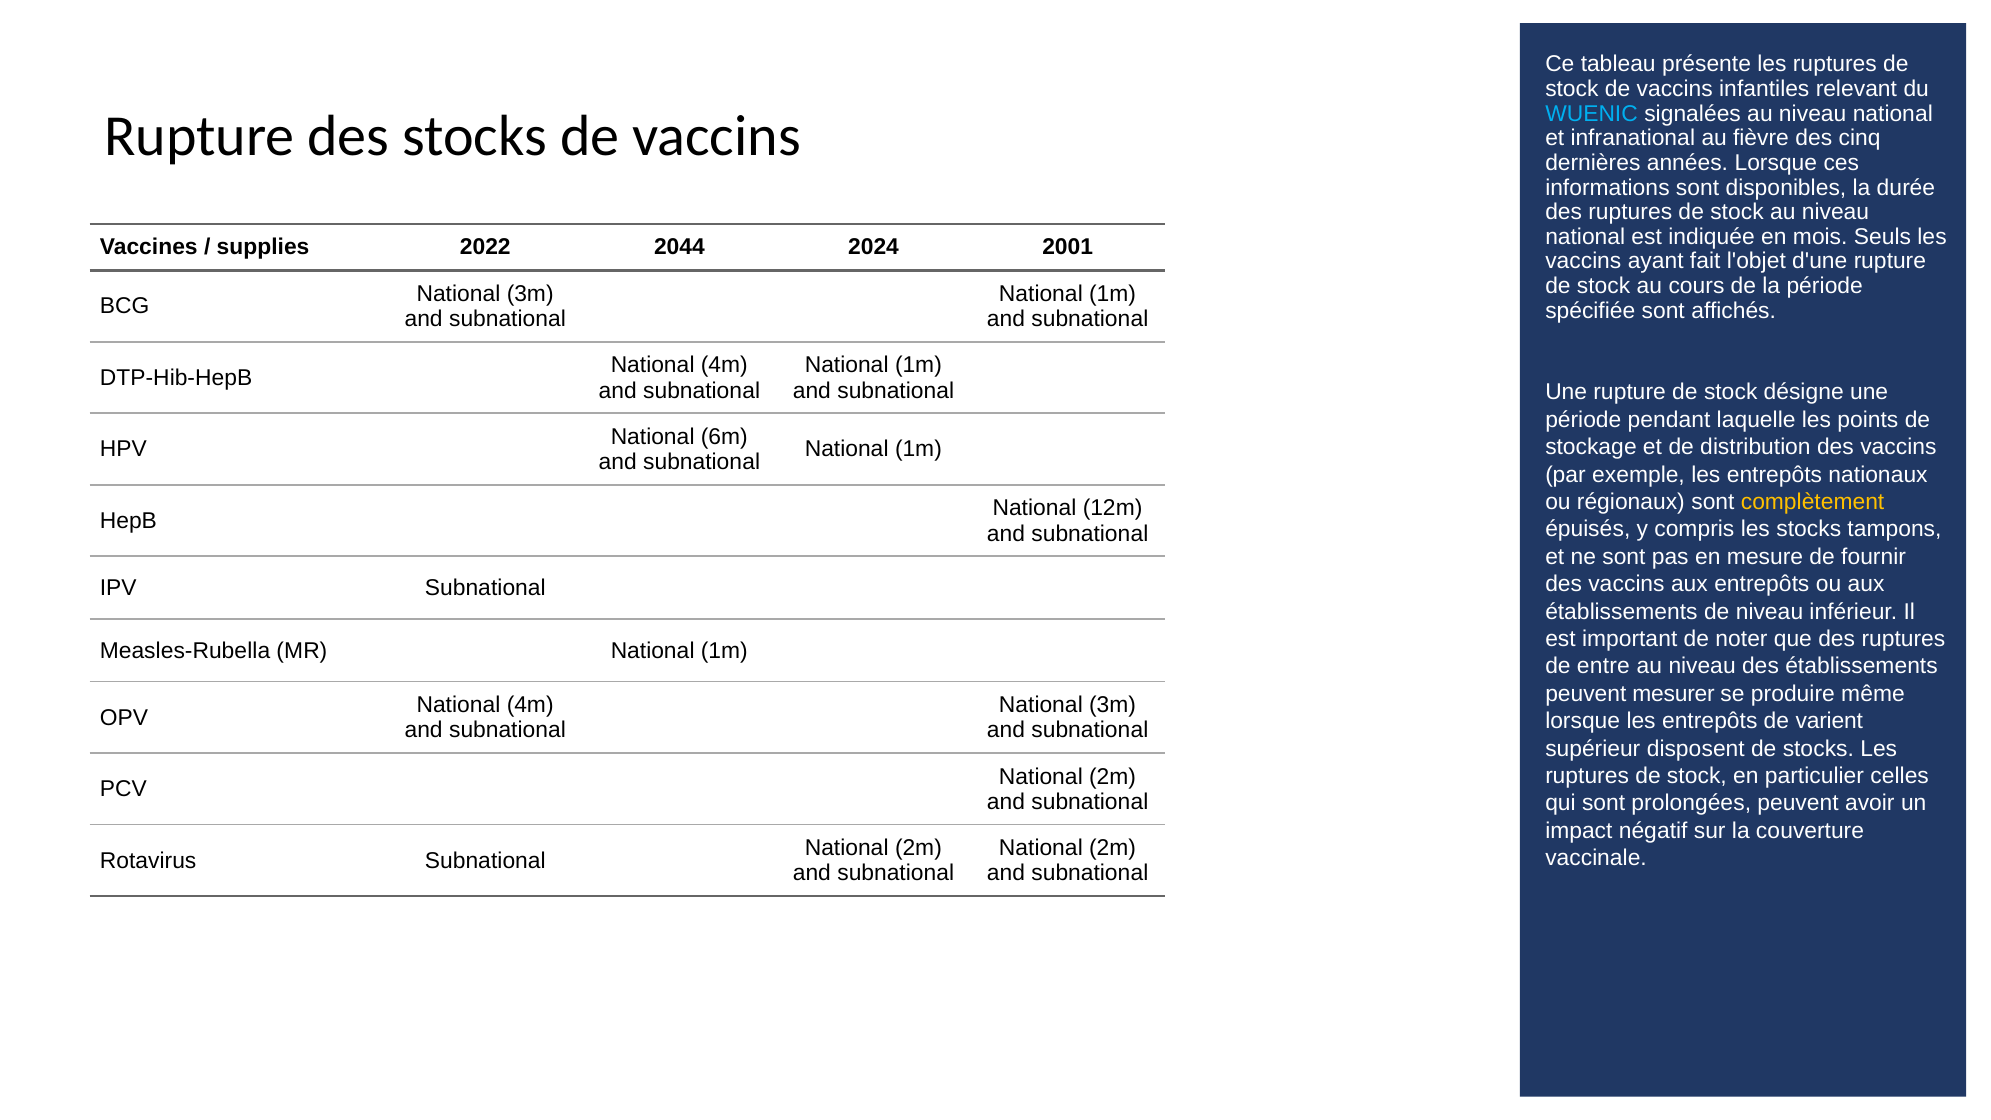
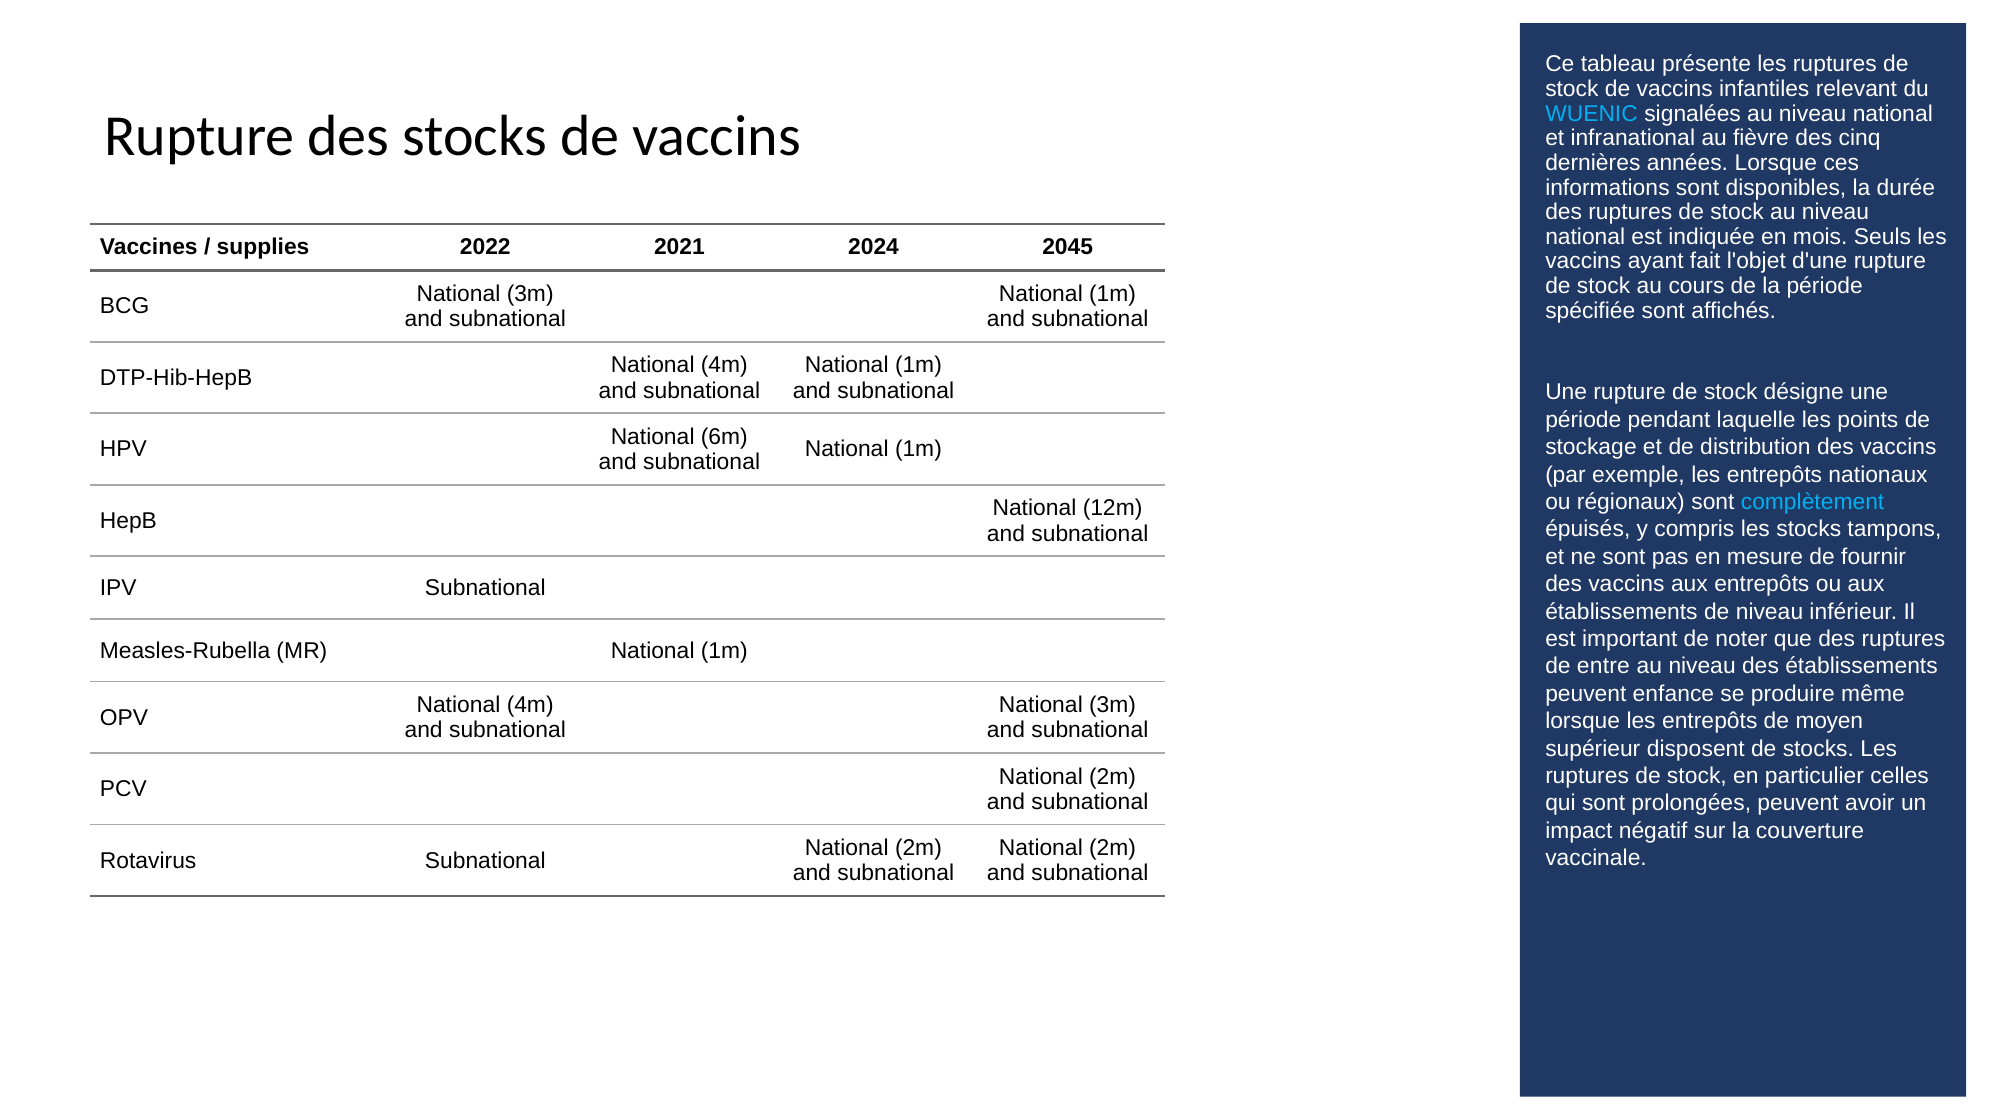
2044: 2044 -> 2021 (679, 247)
2001: 2001 -> 2045 (1068, 247)
complètement colour: yellow -> light blue (1813, 502)
mesurer: mesurer -> enfance (1673, 694)
varient: varient -> moyen (1829, 721)
